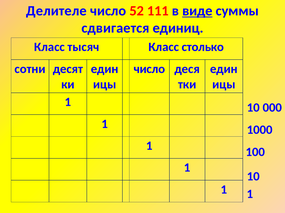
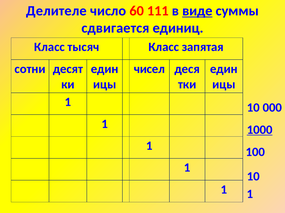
52: 52 -> 60 (137, 11)
столько: столько -> запятая (203, 47)
число: число -> чисел (149, 69)
1000 underline: none -> present (260, 130)
